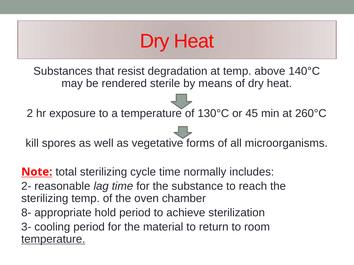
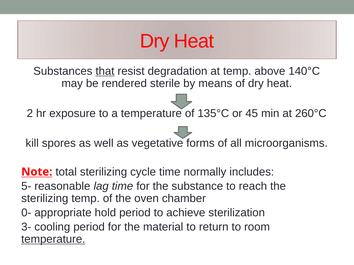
that underline: none -> present (105, 71)
130°C: 130°C -> 135°C (213, 114)
2-: 2- -> 5- (26, 186)
8-: 8- -> 0- (26, 213)
